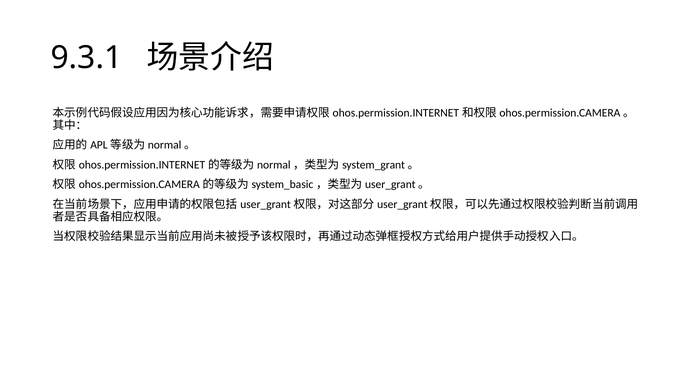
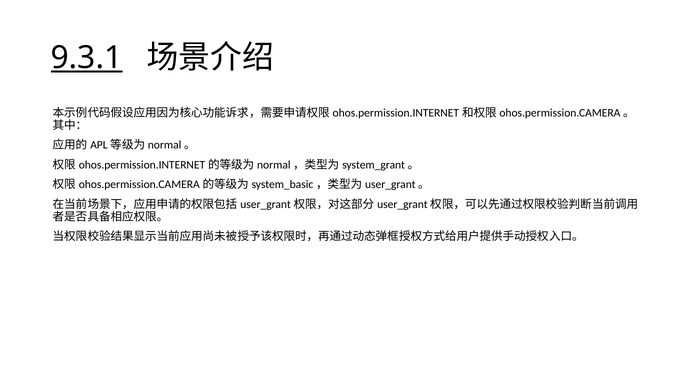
9.3.1 underline: none -> present (87, 58)
